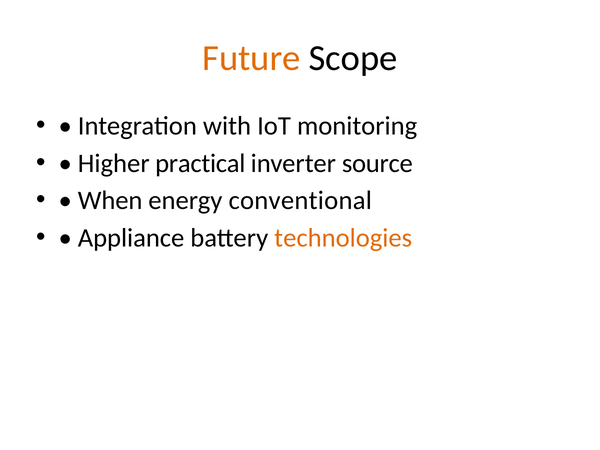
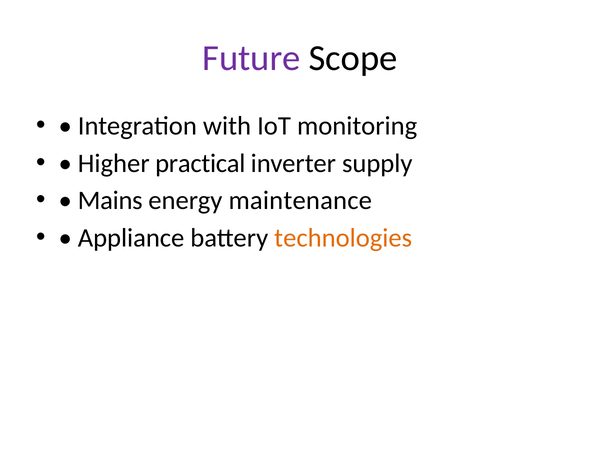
Future colour: orange -> purple (251, 58)
source: source -> supply (377, 163)
When: When -> Mains (110, 201)
conventional: conventional -> maintenance (300, 201)
